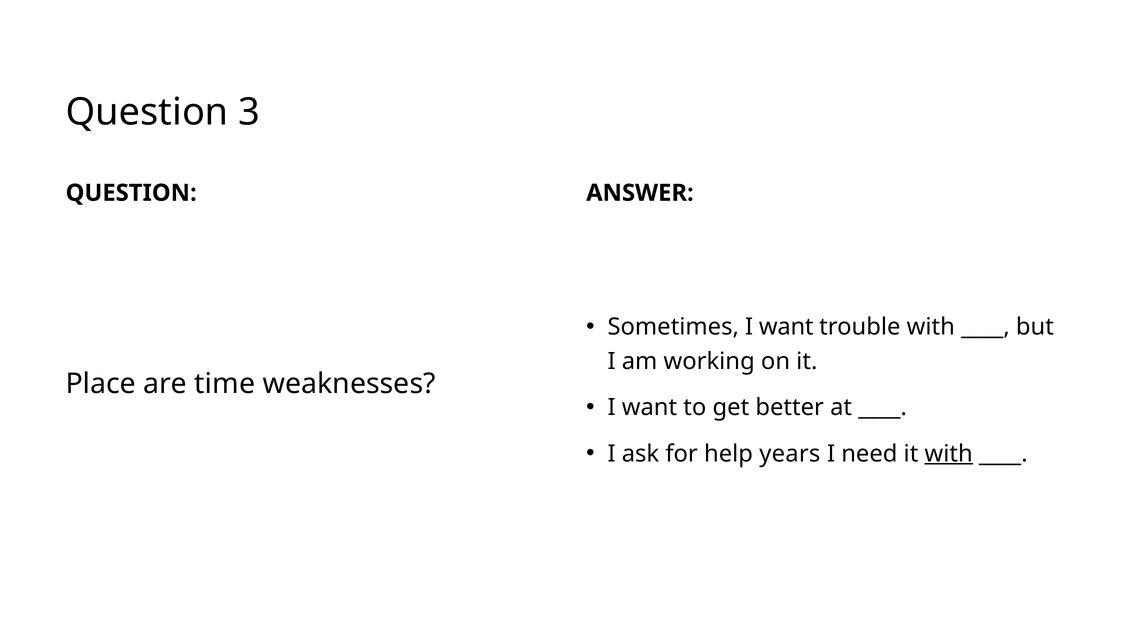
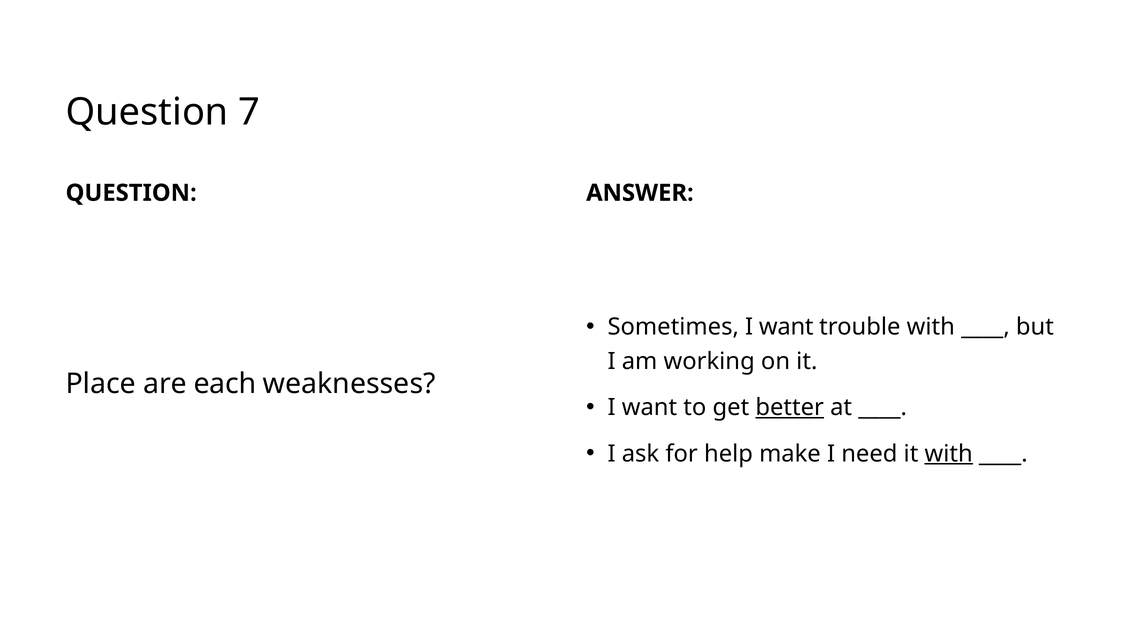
3: 3 -> 7 (249, 112)
time: time -> each (225, 384)
better underline: none -> present (790, 407)
years: years -> make (790, 454)
